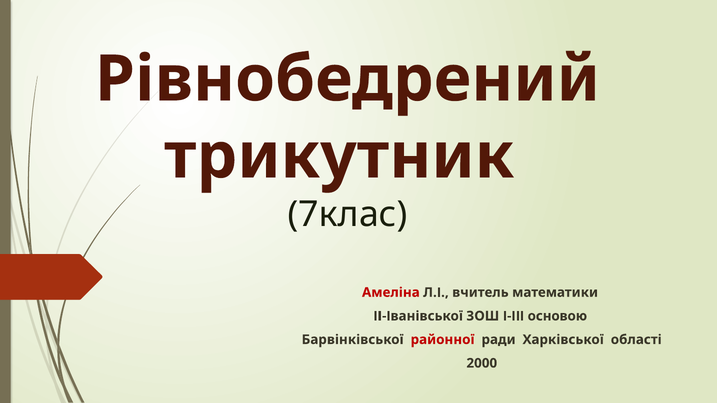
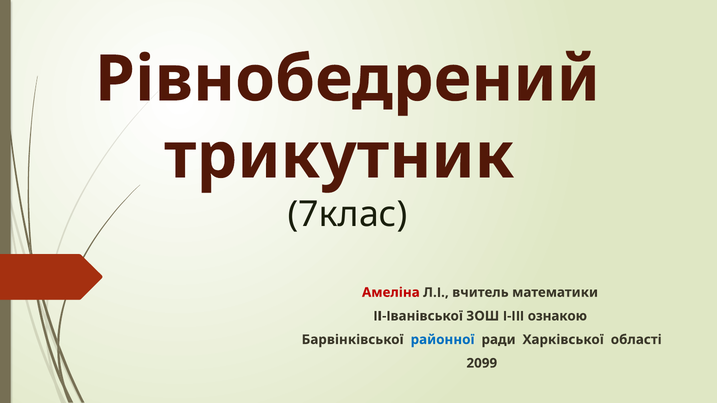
основою: основою -> ознакою (557, 316)
районної colour: red -> blue (443, 340)
2000: 2000 -> 2099 (482, 363)
